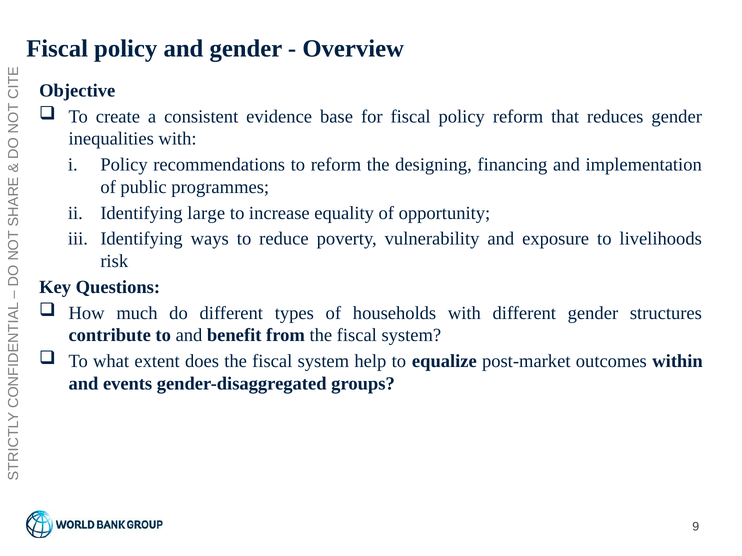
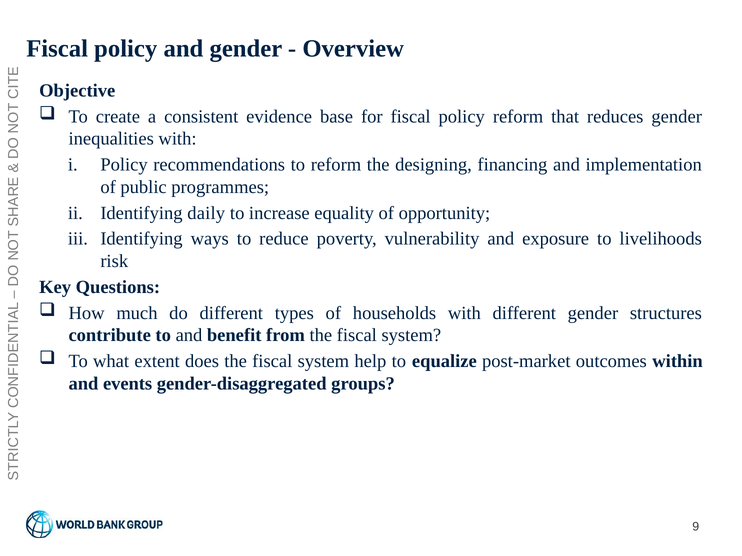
large: large -> daily (206, 213)
